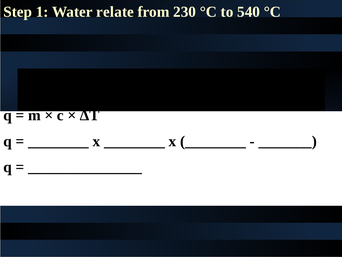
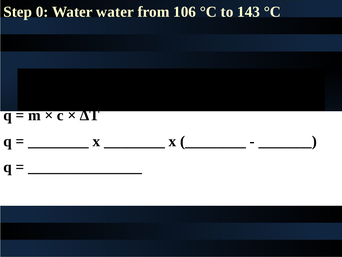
1: 1 -> 0 (42, 12)
Water relate: relate -> water (115, 12)
230: 230 -> 106 (185, 12)
540: 540 -> 143 (249, 12)
